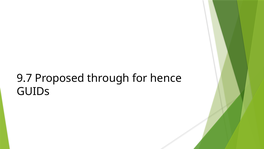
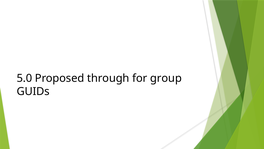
9.7: 9.7 -> 5.0 (24, 78)
hence: hence -> group (166, 78)
